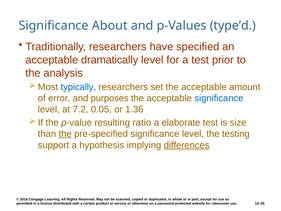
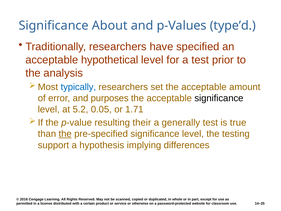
dramatically: dramatically -> hypothetical (110, 60)
significance colour: blue -> black (219, 98)
7.2: 7.2 -> 5.2 (80, 109)
1.36: 1.36 -> 1.71 (134, 109)
ratio: ratio -> their (142, 122)
elaborate: elaborate -> generally (181, 122)
size: size -> true (238, 122)
differences underline: present -> none (187, 145)
